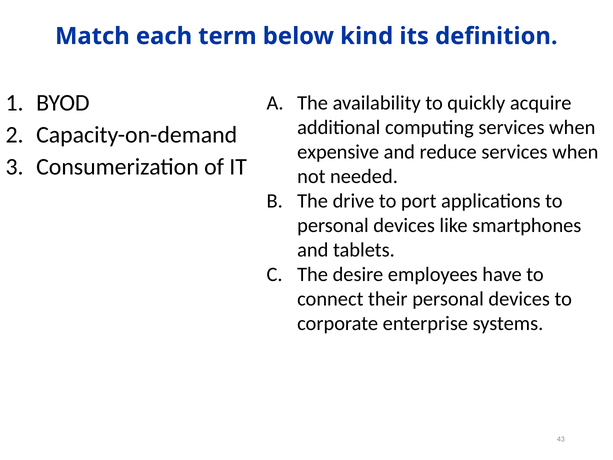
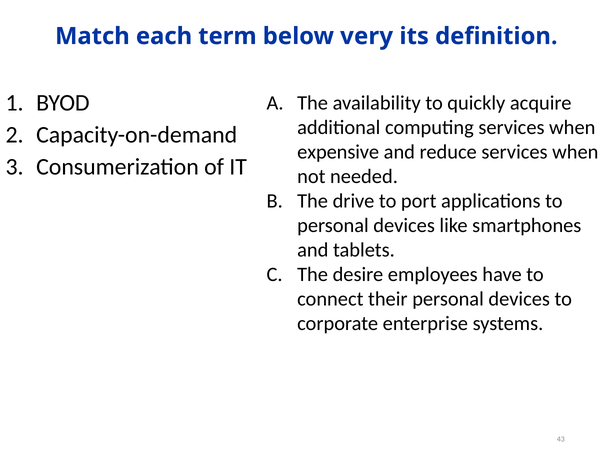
kind: kind -> very (367, 36)
